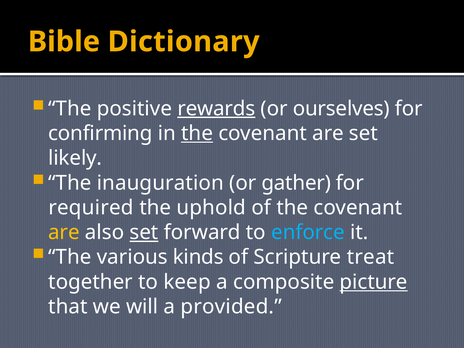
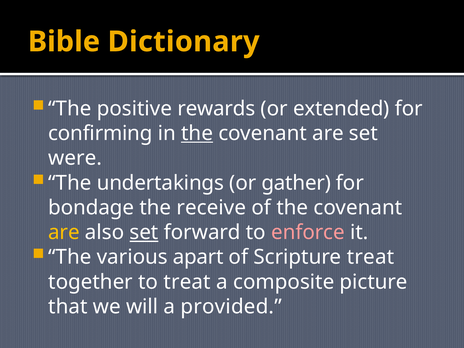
rewards underline: present -> none (216, 109)
ourselves: ourselves -> extended (341, 109)
likely: likely -> were (75, 158)
inauguration: inauguration -> undertakings (160, 183)
required: required -> bondage (91, 208)
uphold: uphold -> receive (211, 208)
enforce colour: light blue -> pink (308, 232)
kinds: kinds -> apart (198, 257)
to keep: keep -> treat (187, 282)
picture underline: present -> none (374, 282)
